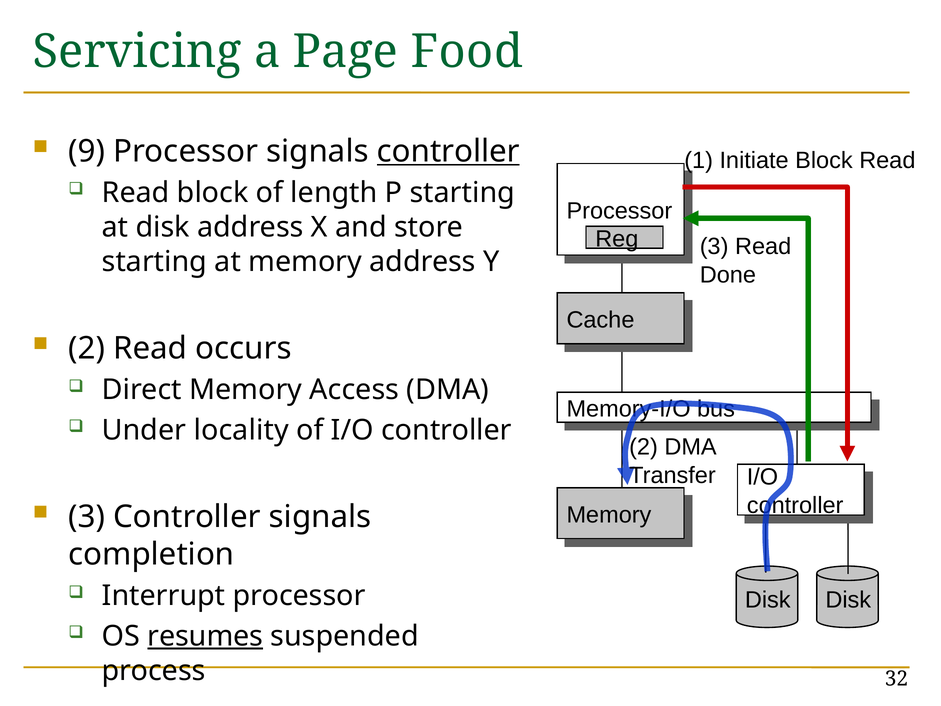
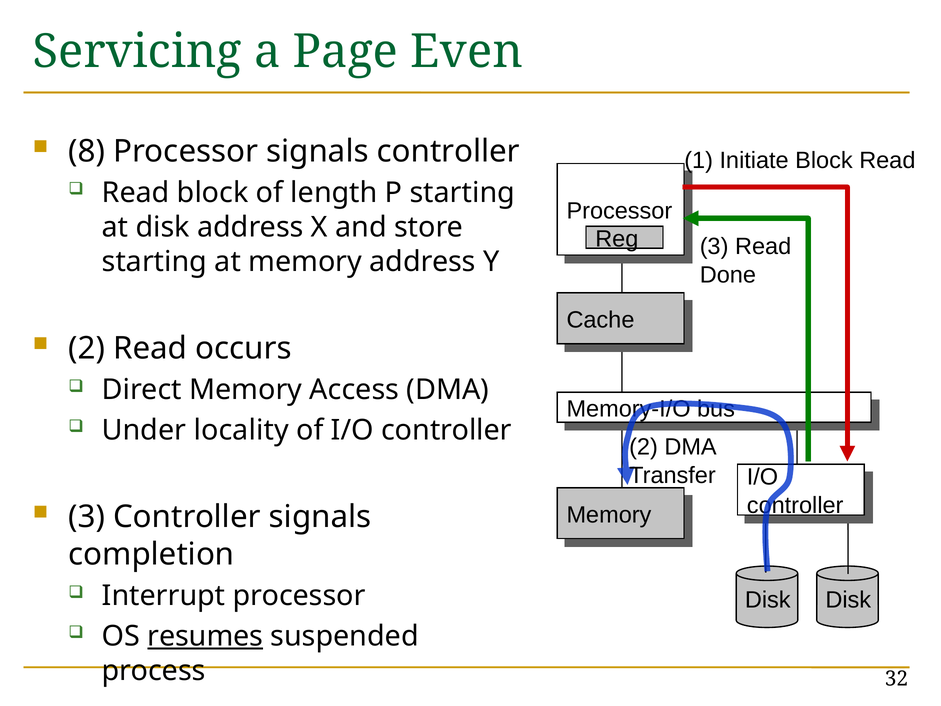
Food: Food -> Even (467, 52)
9: 9 -> 8 (87, 151)
controller underline: present -> none (448, 151)
